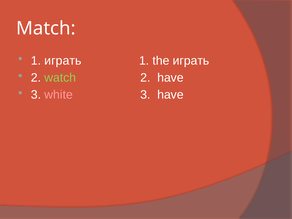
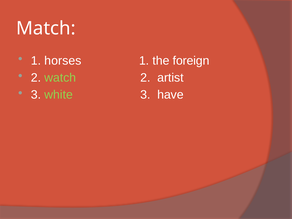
1 играть: играть -> horses (63, 61)
the играть: играть -> foreign (191, 61)
2 have: have -> artist (170, 78)
white colour: pink -> light green (59, 95)
